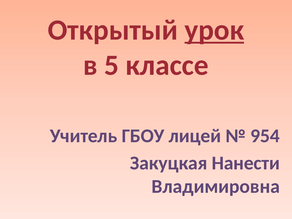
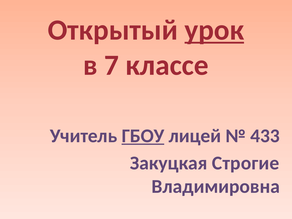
5: 5 -> 7 (112, 65)
ГБОУ underline: none -> present (143, 136)
954: 954 -> 433 (265, 136)
Нанести: Нанести -> Строгие (246, 163)
